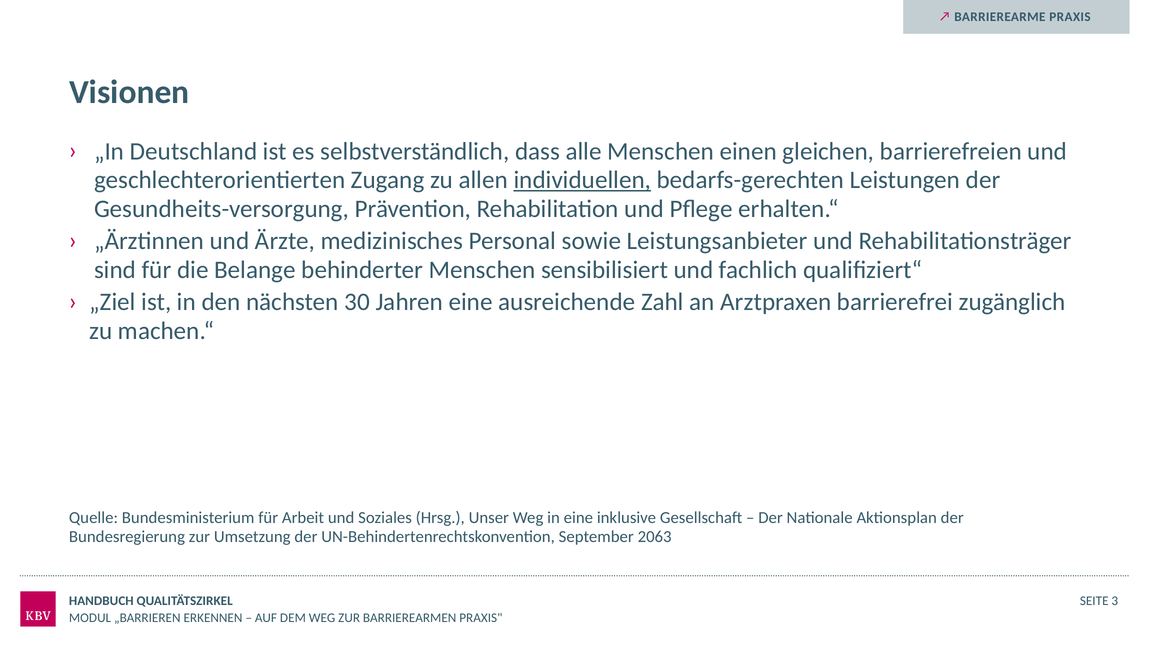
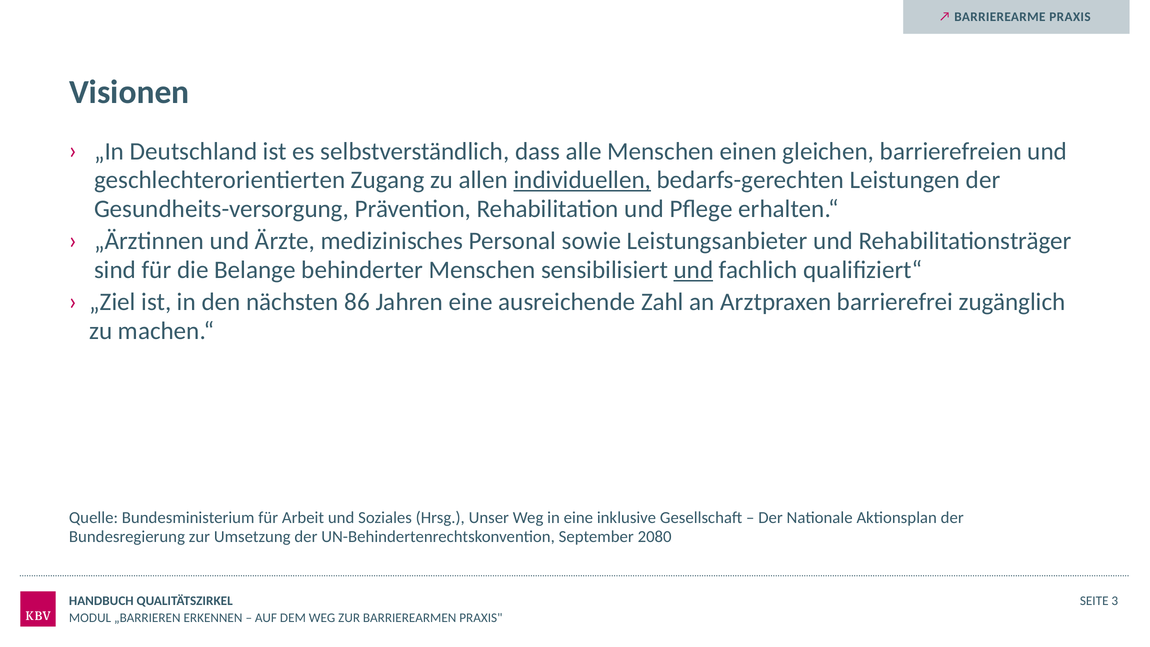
und underline: none -> present (693, 270)
30: 30 -> 86 (357, 302)
2063: 2063 -> 2080 (655, 537)
